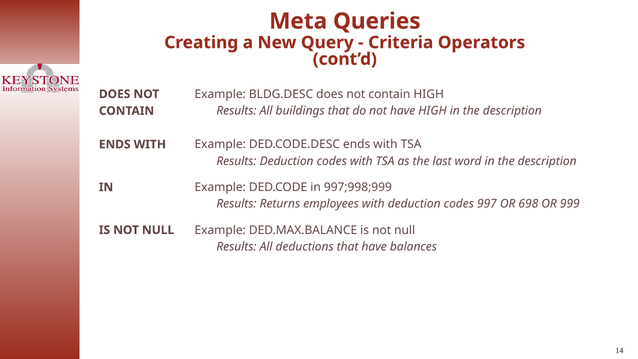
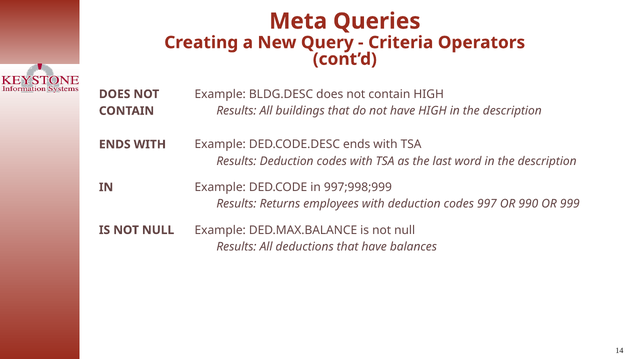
698: 698 -> 990 (528, 204)
